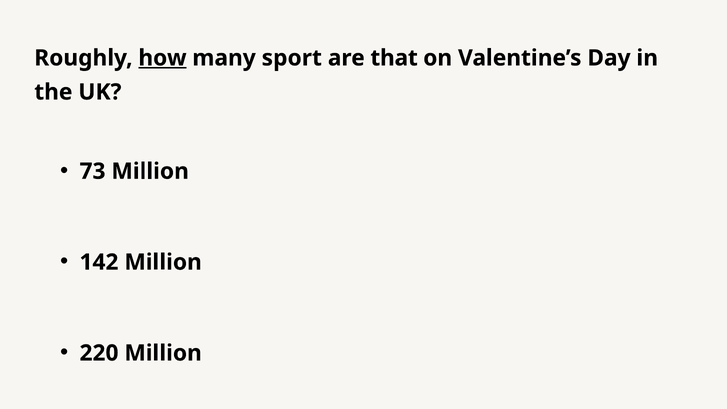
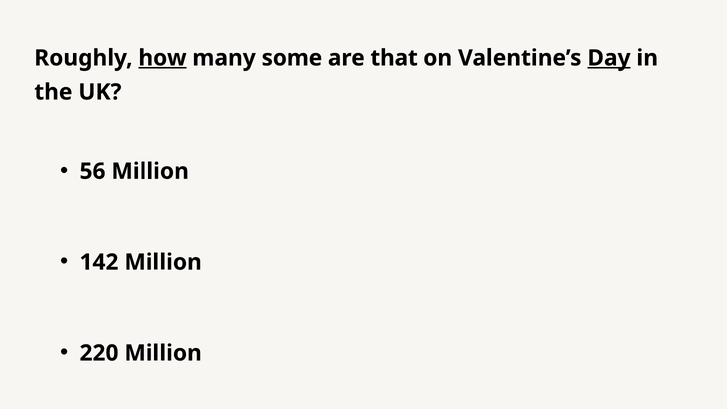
sport: sport -> some (292, 58)
Day underline: none -> present (609, 58)
73: 73 -> 56 (93, 171)
